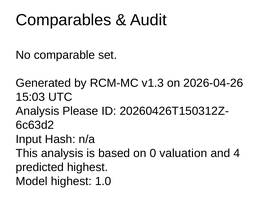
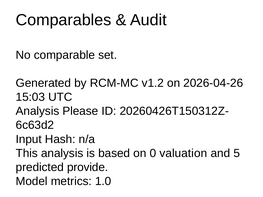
v1.3: v1.3 -> v1.2 (153, 83)
4: 4 -> 5 (237, 153)
predicted highest: highest -> provide (88, 167)
Model highest: highest -> metrics (71, 181)
